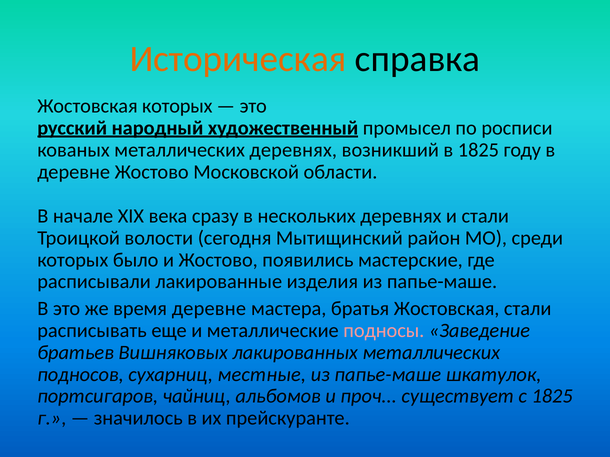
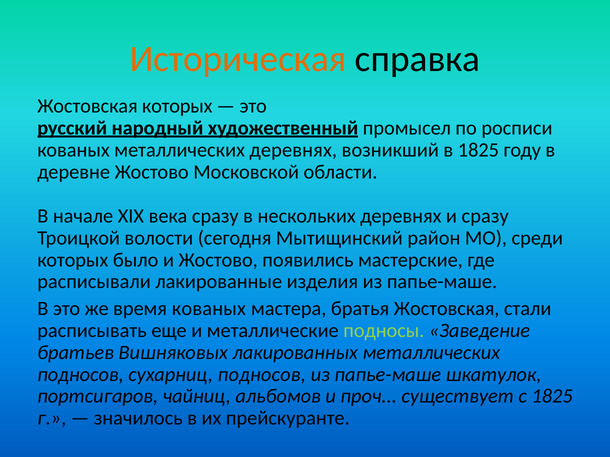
и стали: стали -> сразу (485, 216)
время деревне: деревне -> кованых (209, 309)
подносы colour: pink -> light green (384, 331)
сухарниц местные: местные -> подносов (262, 375)
